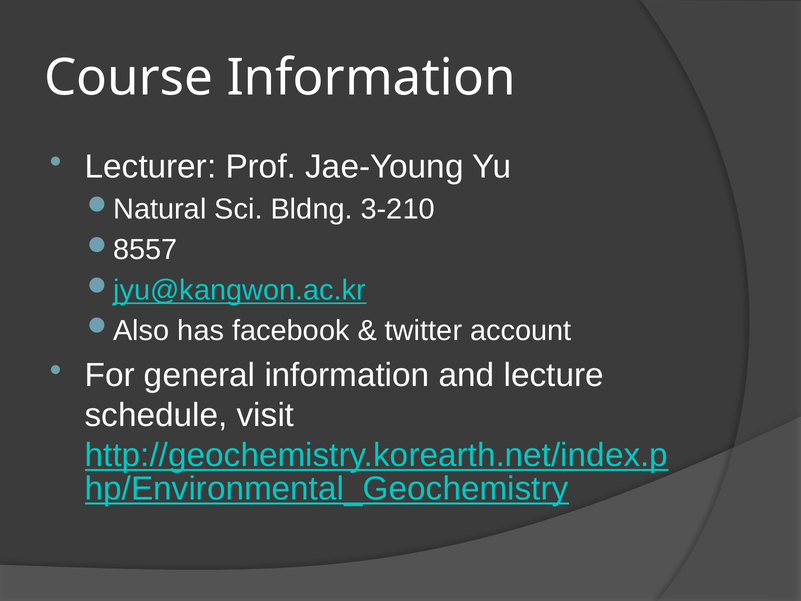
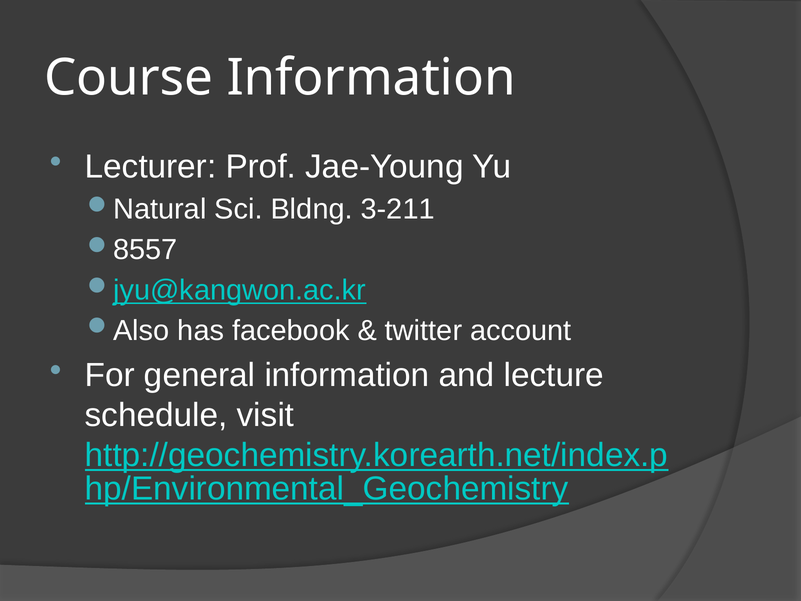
3-210: 3-210 -> 3-211 (398, 209)
